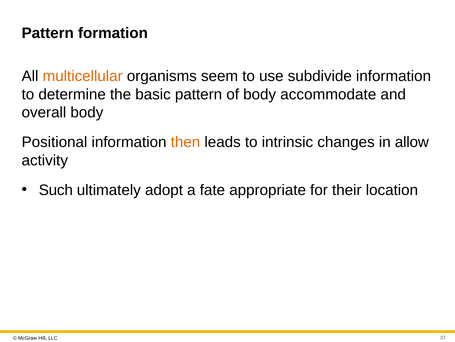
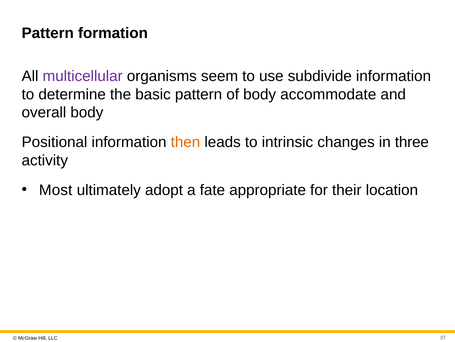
multicellular colour: orange -> purple (83, 76)
allow: allow -> three (412, 142)
Such: Such -> Most (56, 190)
